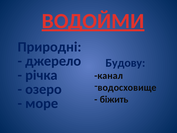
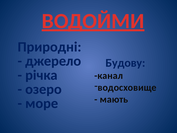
біжить: біжить -> мають (114, 99)
